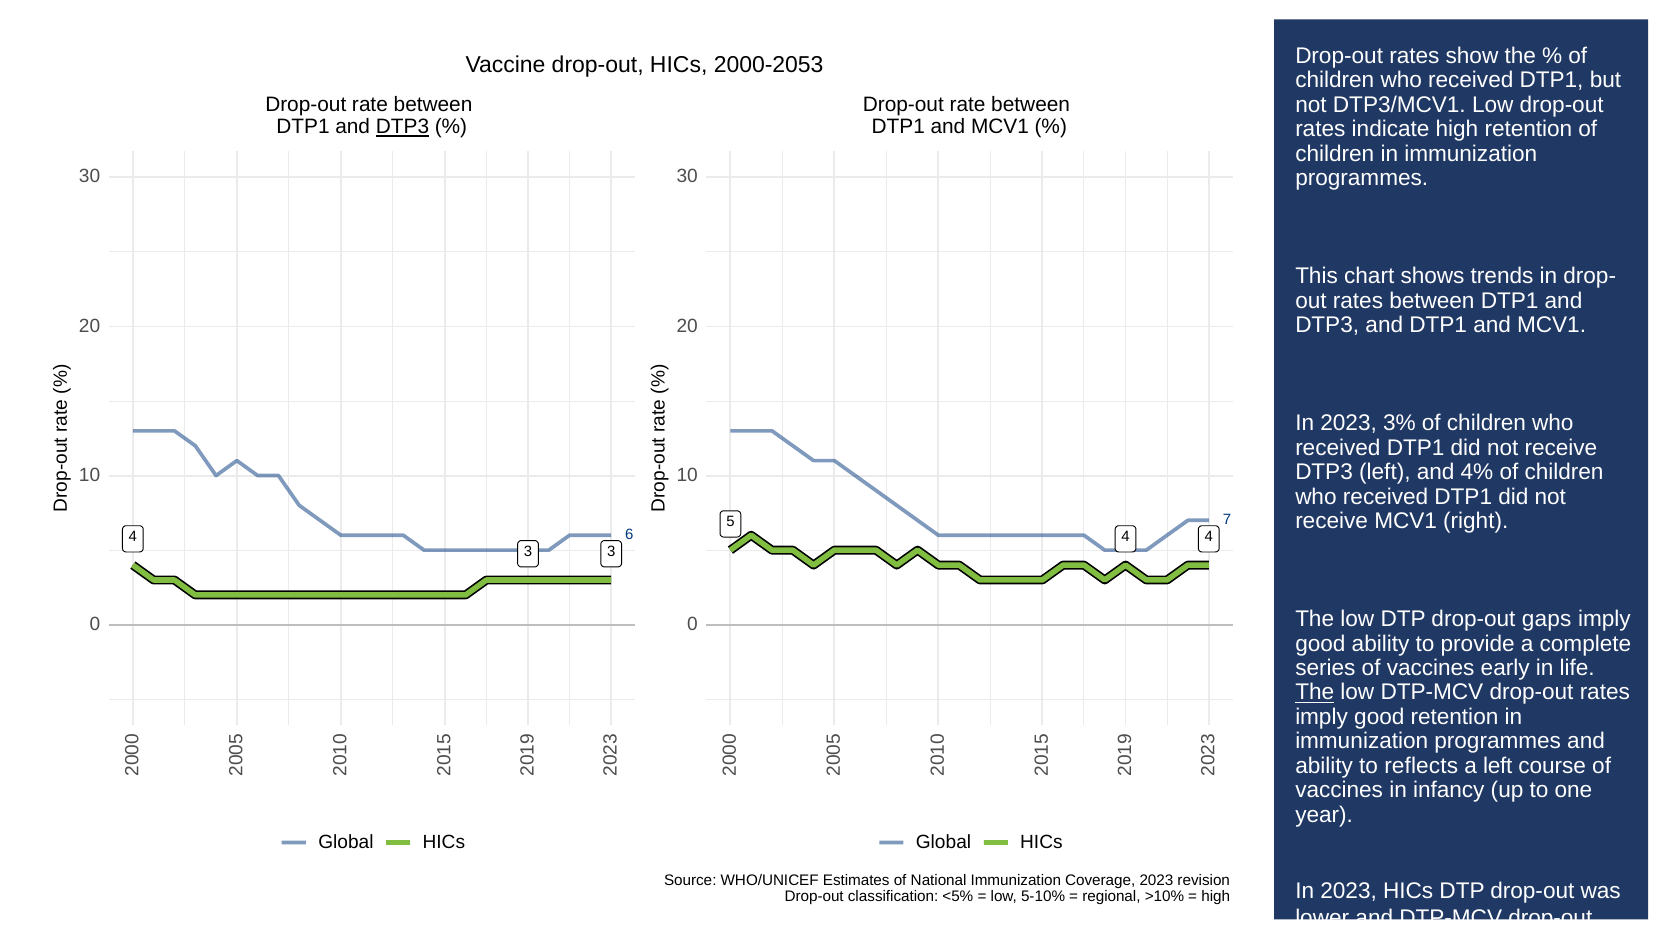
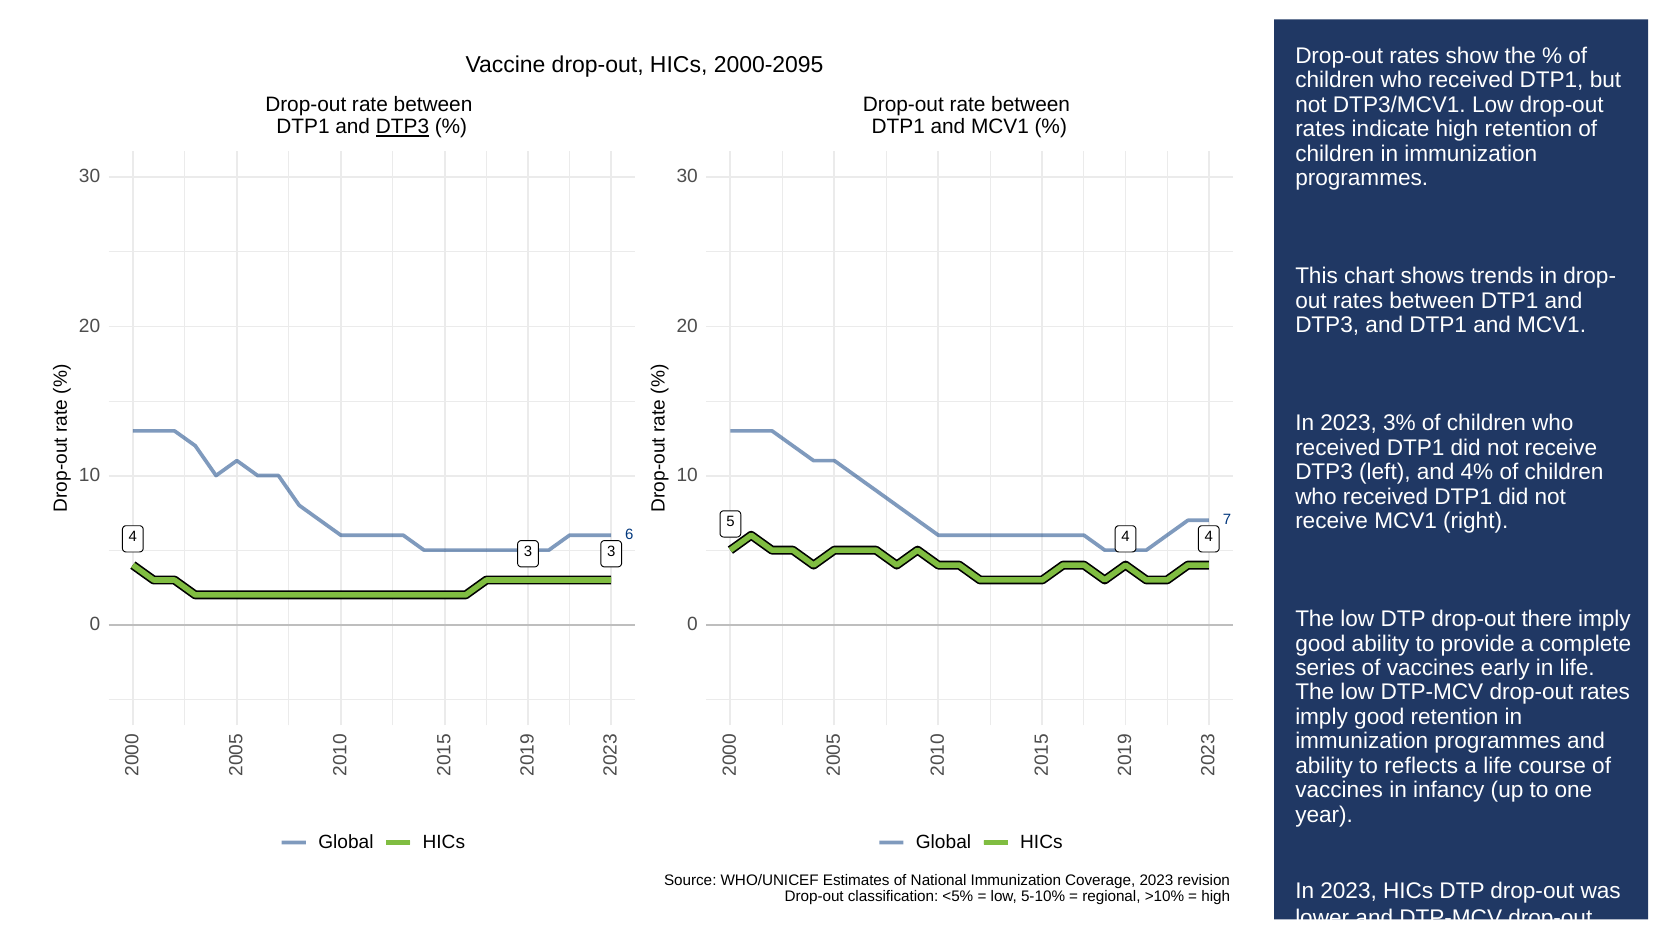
2000-2053: 2000-2053 -> 2000-2095 (769, 65)
gaps: gaps -> there (1547, 619)
The underline: present -> none (1315, 692)
a left: left -> life (1498, 766)
